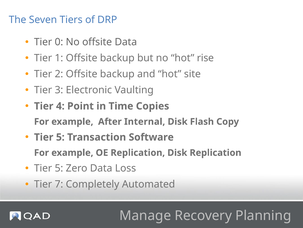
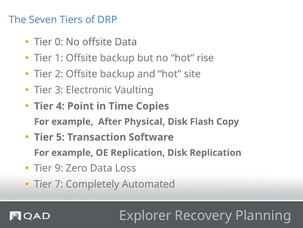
Internal: Internal -> Physical (145, 121)
5: 5 -> 9 (59, 168)
Manage: Manage -> Explorer (145, 215)
